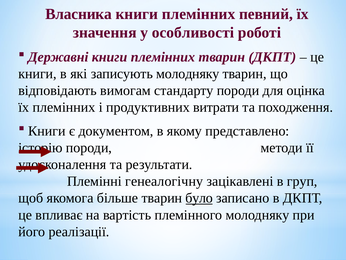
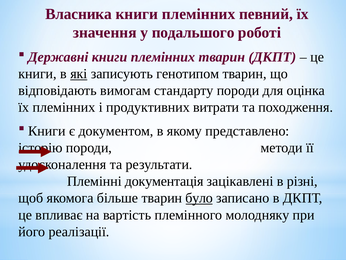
особливості: особливості -> подальшого (193, 32)
які underline: none -> present (79, 74)
записують молодняку: молодняку -> генотипом (188, 74)
генеалогічну: генеалогічну -> документація (164, 181)
груп: груп -> різні (302, 181)
